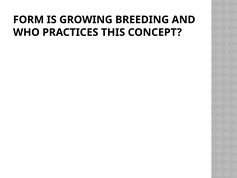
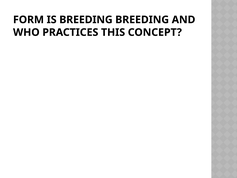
IS GROWING: GROWING -> BREEDING (86, 20)
